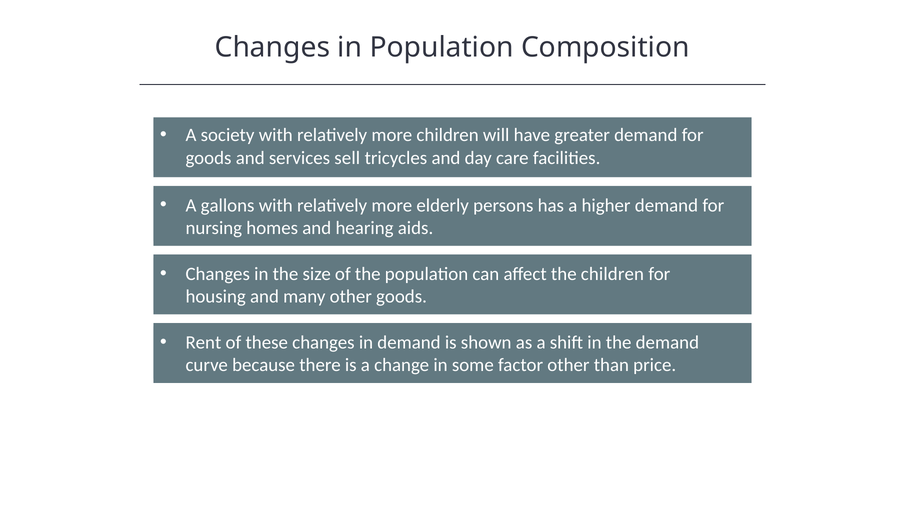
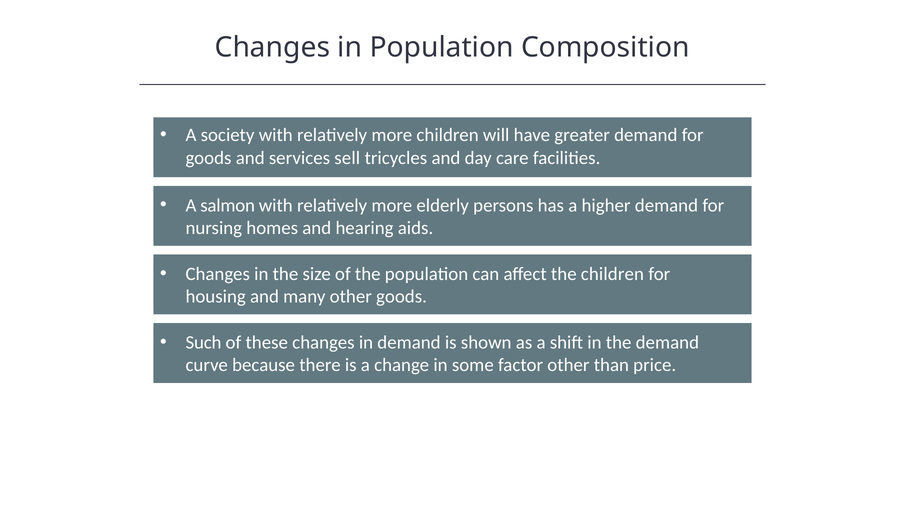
gallons: gallons -> salmon (228, 205)
Rent: Rent -> Such (203, 342)
